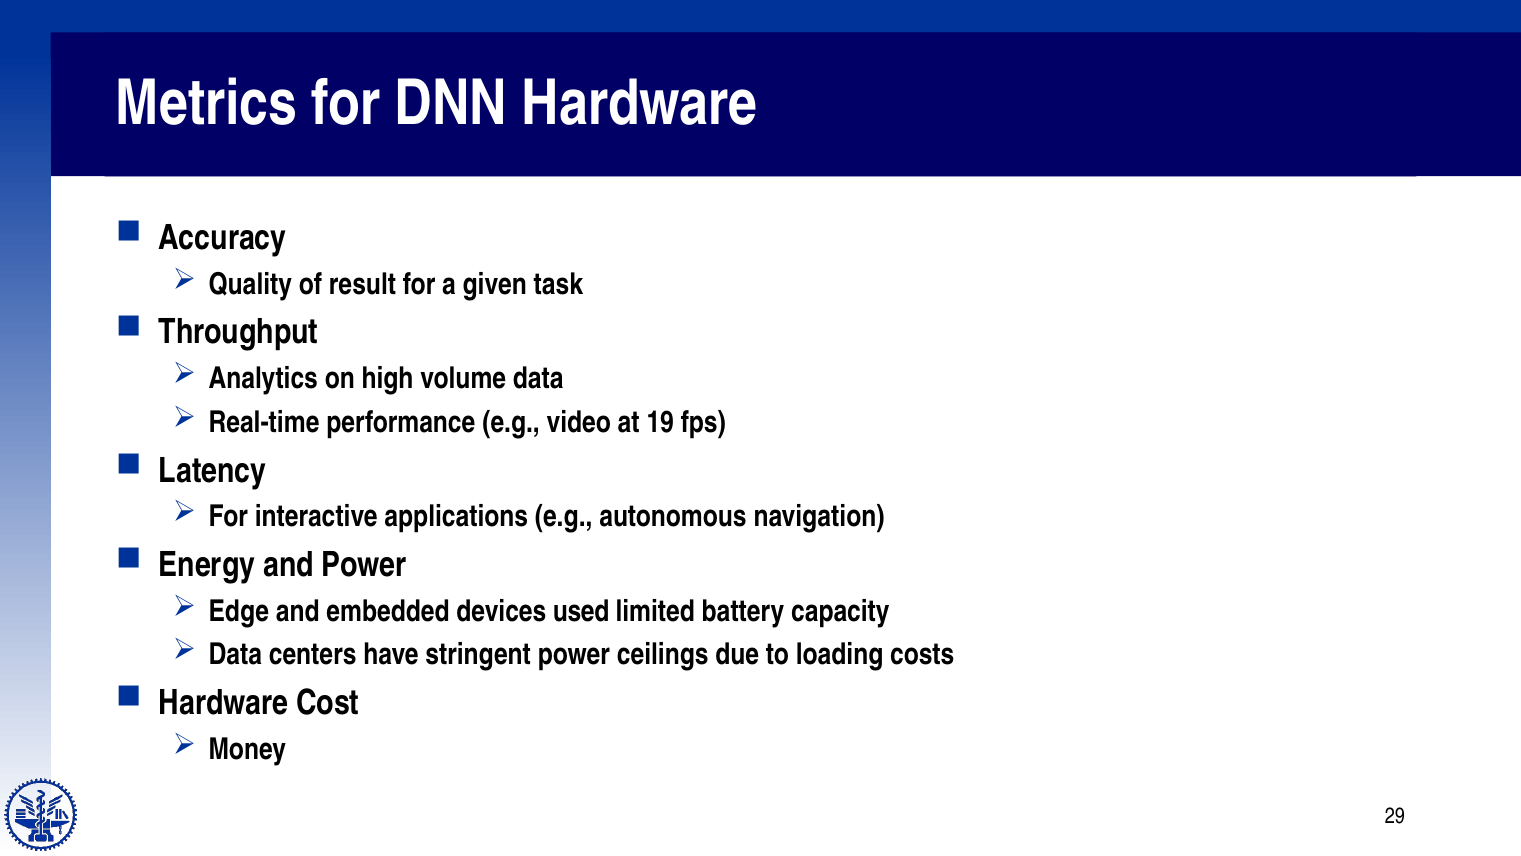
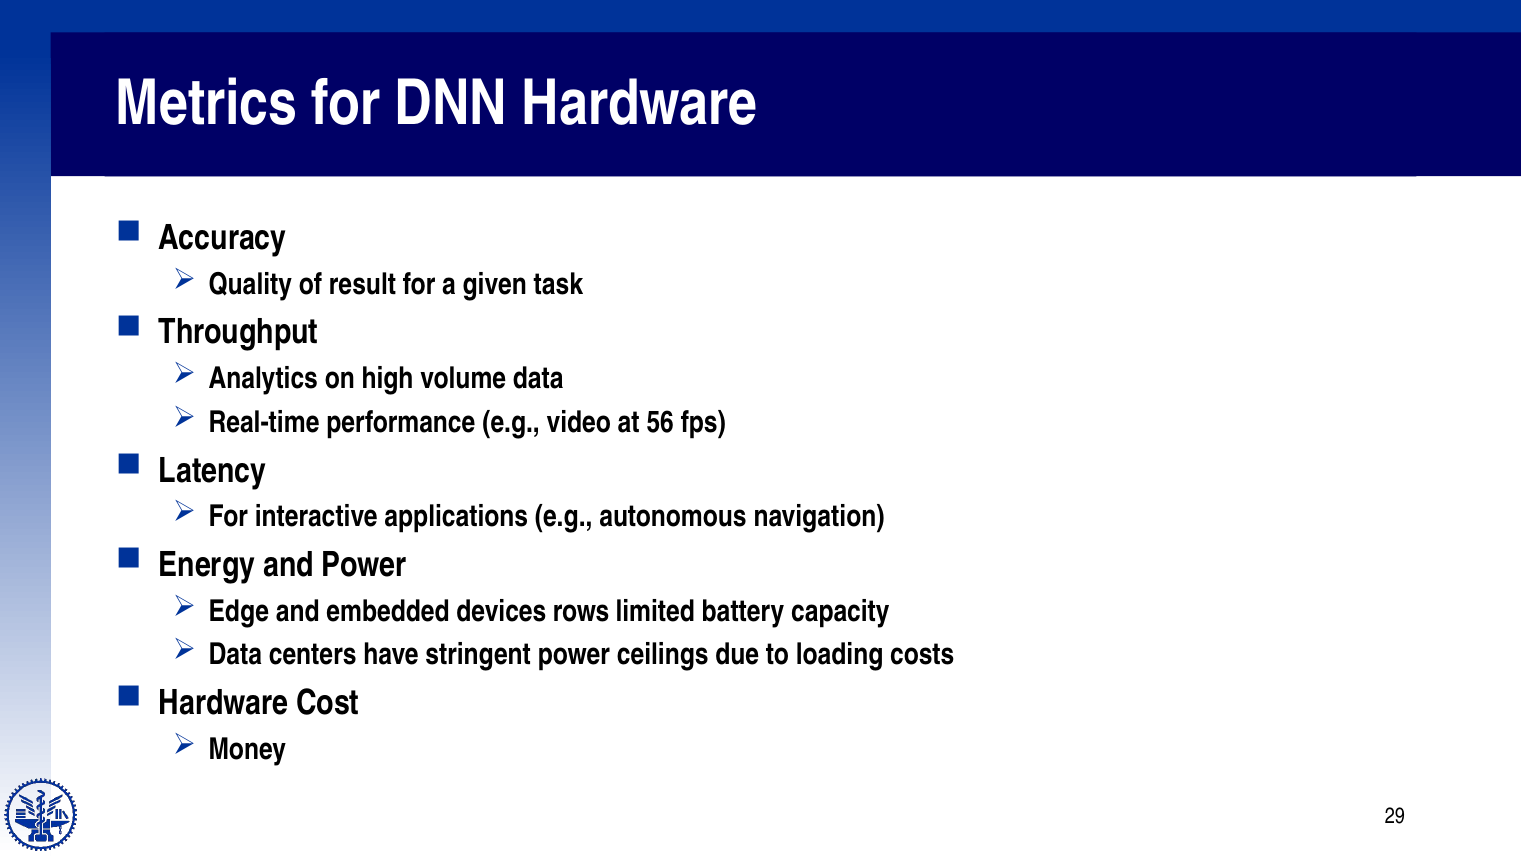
19: 19 -> 56 (660, 422)
used: used -> rows (581, 611)
